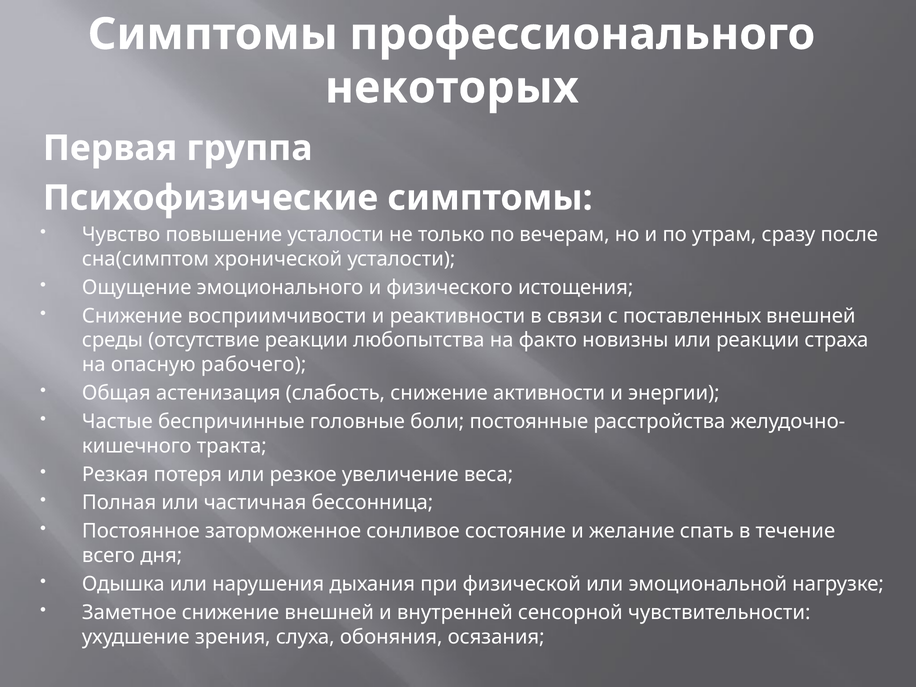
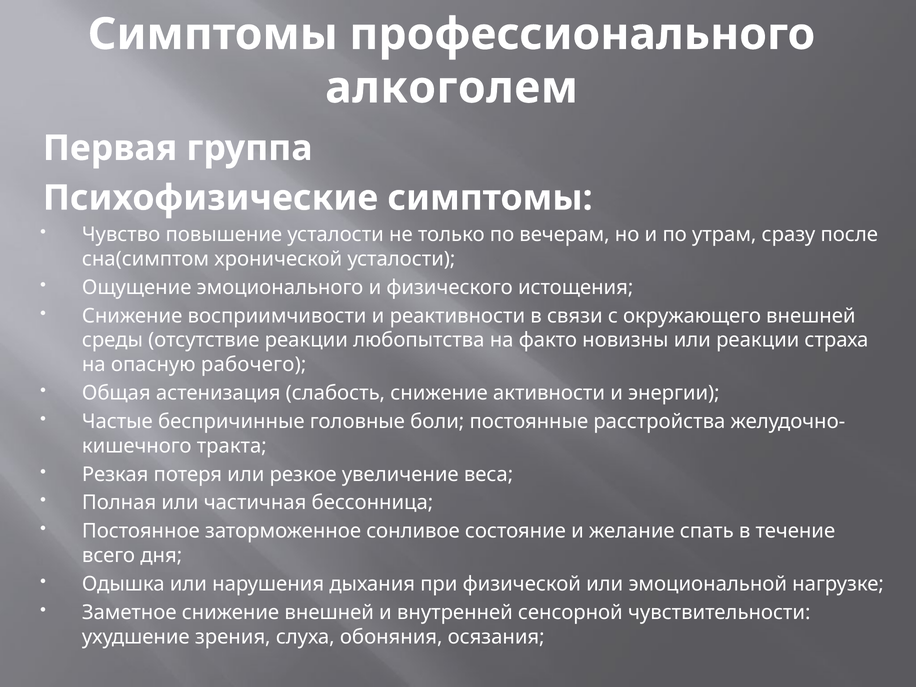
некоторых: некоторых -> алкоголем (452, 88)
поставленных: поставленных -> окружающего (692, 316)
